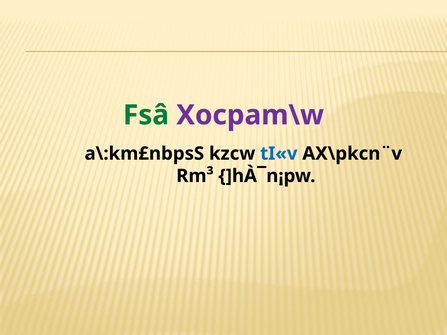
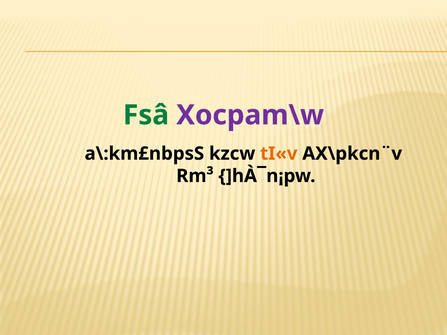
tI«v colour: blue -> orange (279, 154)
